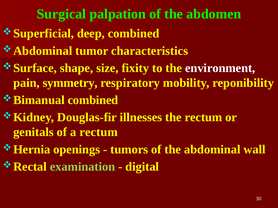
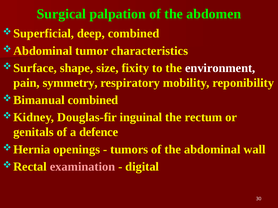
illnesses: illnesses -> inguinal (141, 118)
a rectum: rectum -> defence (99, 132)
examination colour: light green -> pink (82, 167)
